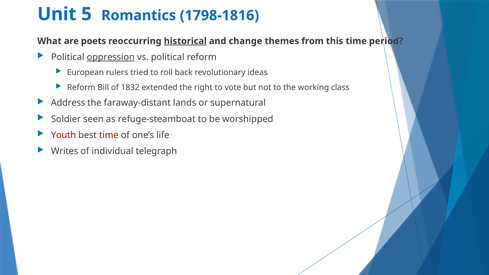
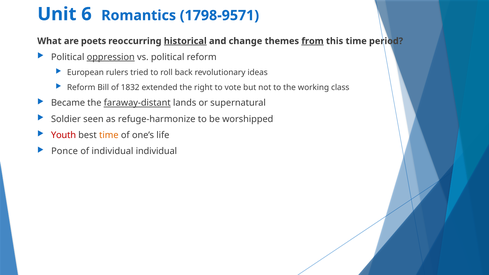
5: 5 -> 6 (86, 14)
1798-1816: 1798-1816 -> 1798-9571 (219, 15)
from underline: none -> present (313, 41)
Address: Address -> Became (68, 103)
faraway-distant underline: none -> present (137, 103)
refuge-steamboat: refuge-steamboat -> refuge-harmonize (157, 119)
time colour: red -> orange (109, 135)
Writes: Writes -> Ponce (65, 151)
individual telegraph: telegraph -> individual (156, 151)
